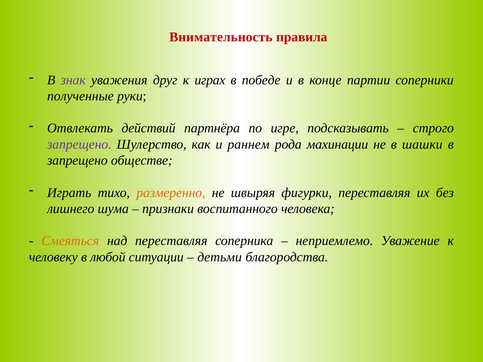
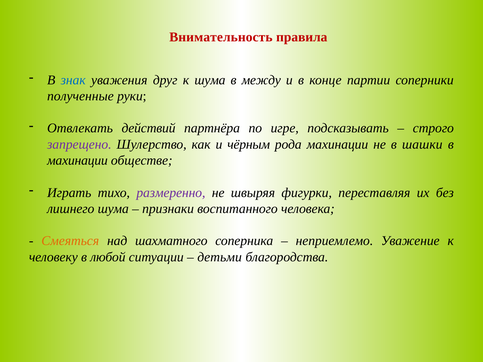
знак colour: purple -> blue (73, 80)
к играх: играх -> шума (210, 80)
победе: победе -> между (261, 80)
раннем: раннем -> чёрным (249, 144)
запрещено: запрещено -> махинации (77, 161)
размеренно colour: orange -> purple (171, 193)
над переставляя: переставляя -> шахматного (171, 241)
